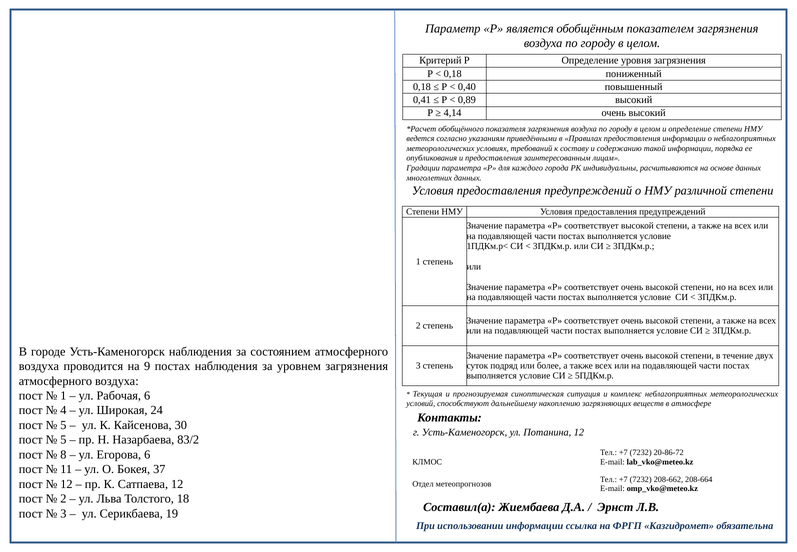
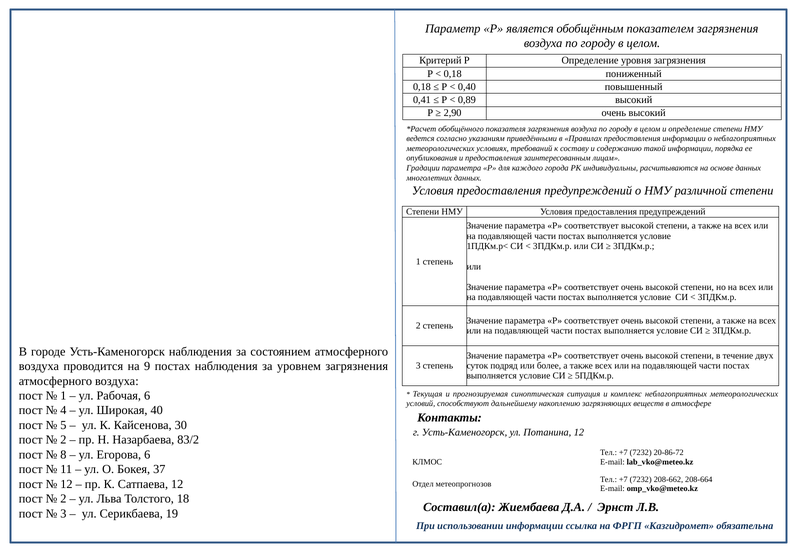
4,14: 4,14 -> 2,90 (453, 113)
24: 24 -> 40 (157, 410)
5: 5 -> 2 (63, 440)
